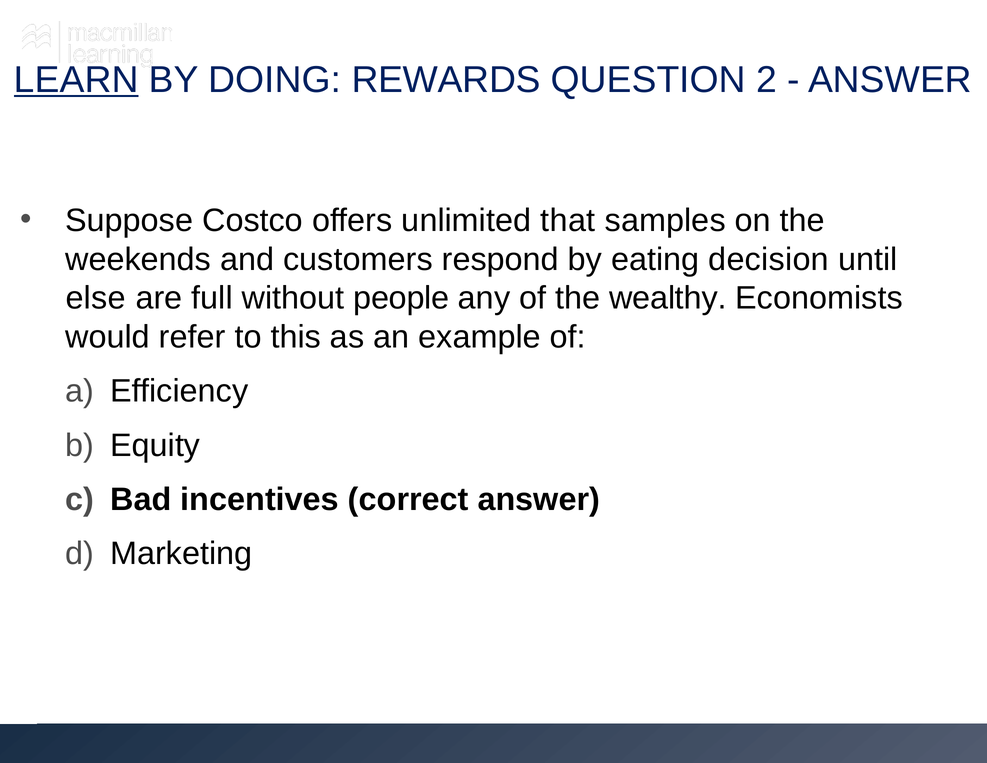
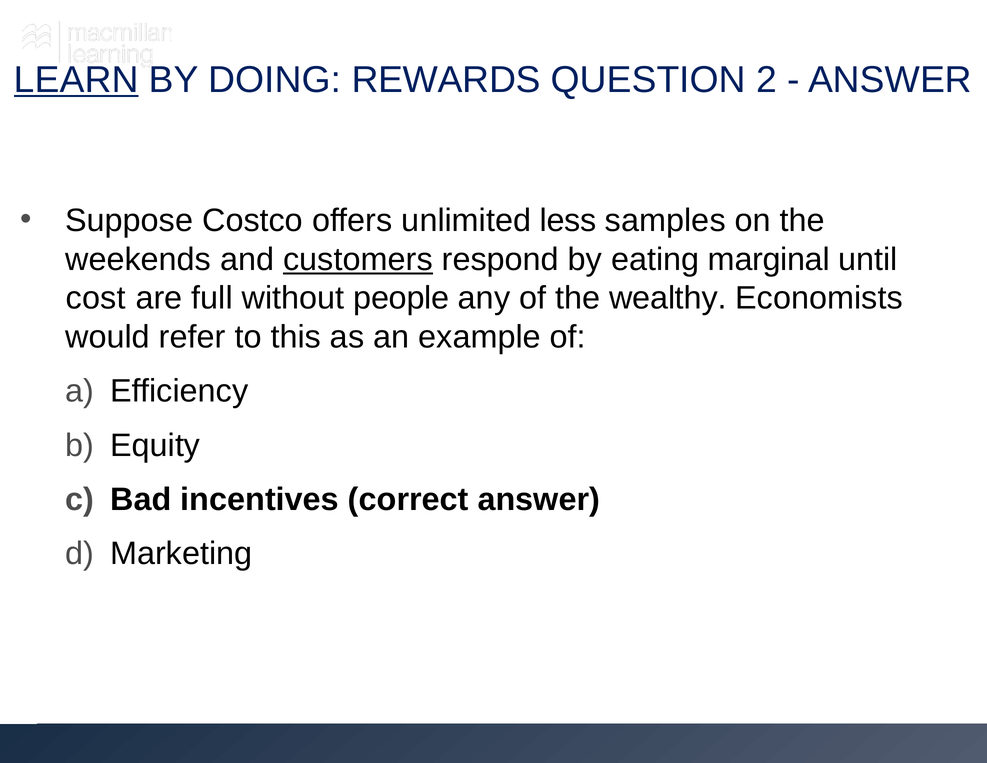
that: that -> less (568, 220)
customers underline: none -> present (358, 259)
decision: decision -> marginal (769, 259)
else: else -> cost (96, 298)
